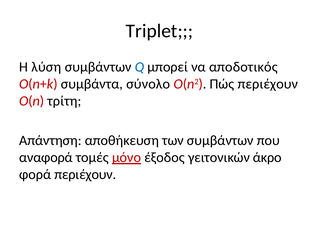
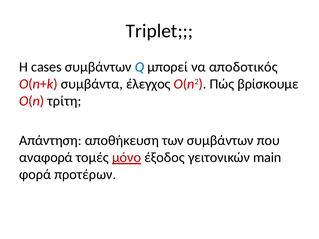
λύση: λύση -> cases (46, 67)
σύνολο: σύνολο -> έλεγχος (148, 84)
Πώς περιέχουν: περιέχουν -> βρίσκουμε (268, 84)
άκρο: άκρο -> main (267, 158)
φορά περιέχουν: περιέχουν -> προτέρων (85, 175)
